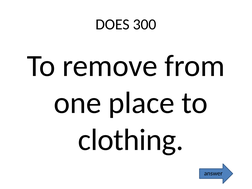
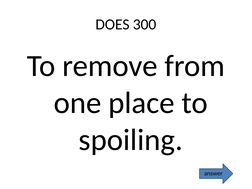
clothing: clothing -> spoiling (131, 140)
